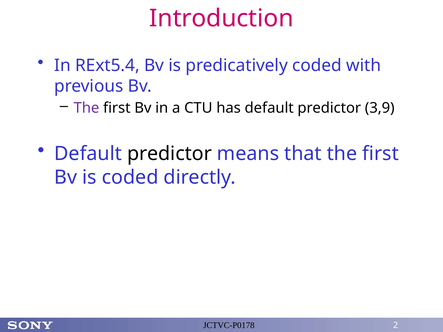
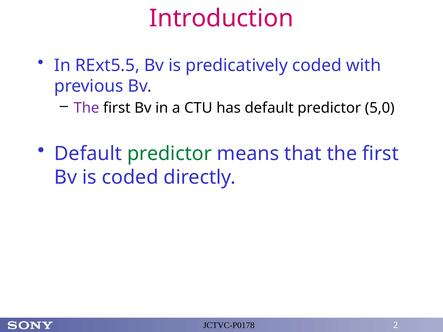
RExt5.4: RExt5.4 -> RExt5.5 (107, 65)
3,9: 3,9 -> 5,0 (380, 108)
predictor colour: black -> green (169, 154)
